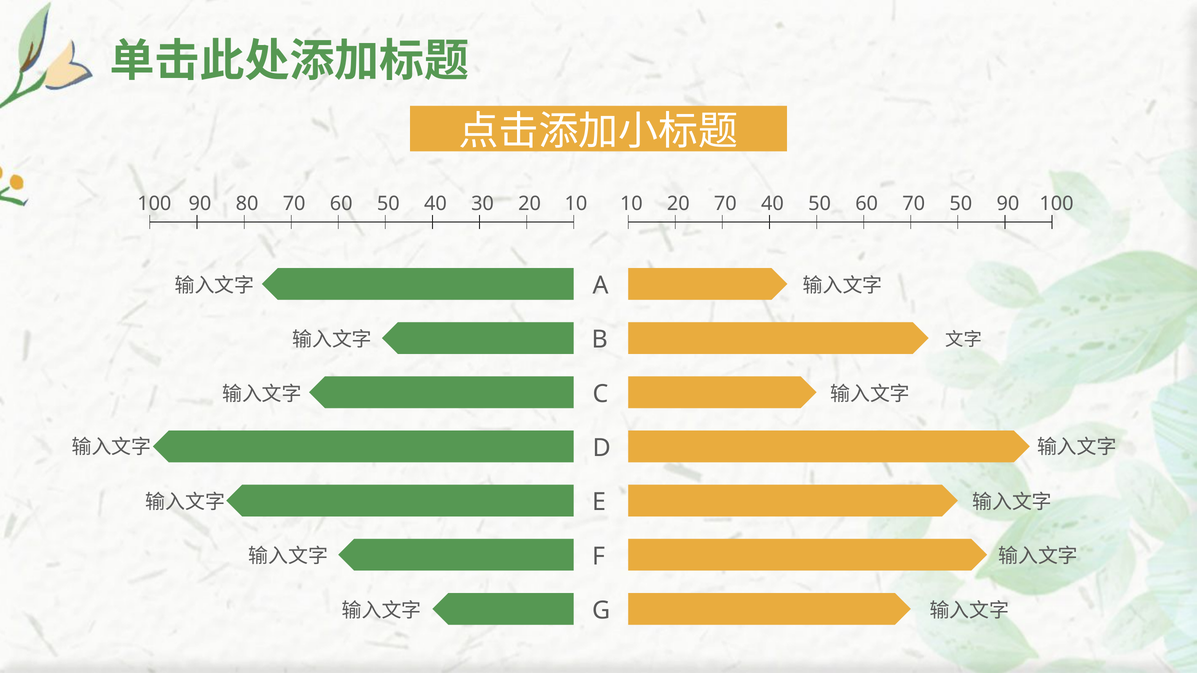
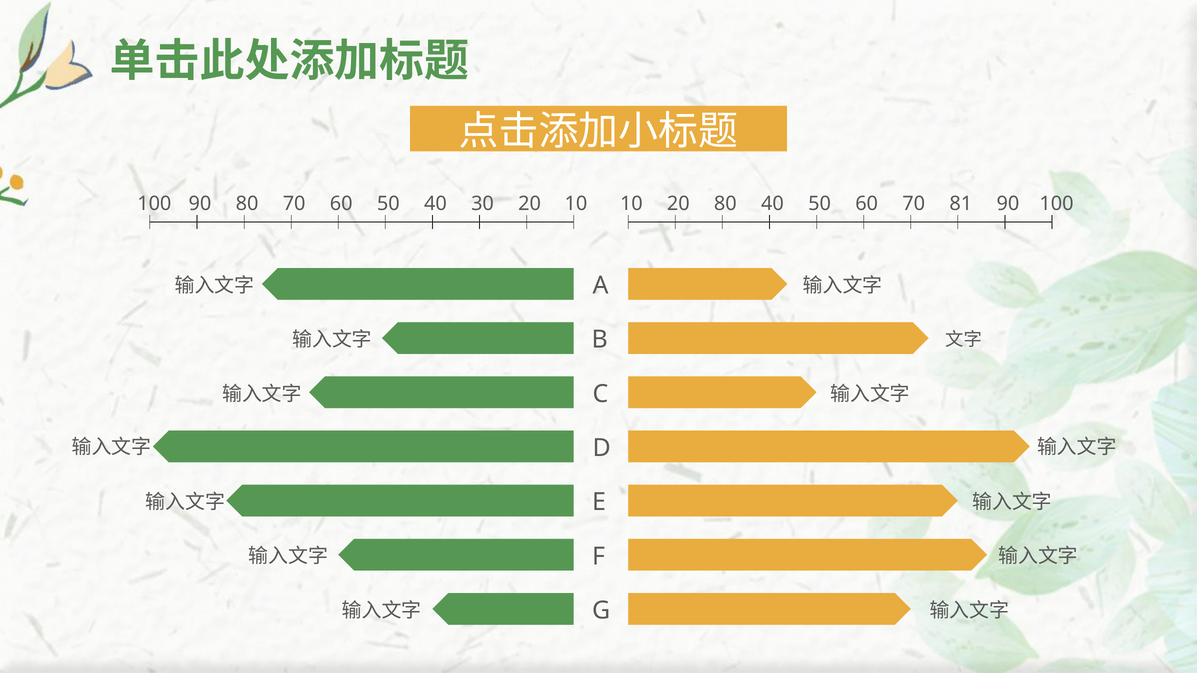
20 70: 70 -> 80 (725, 204)
70 50: 50 -> 81 (961, 204)
